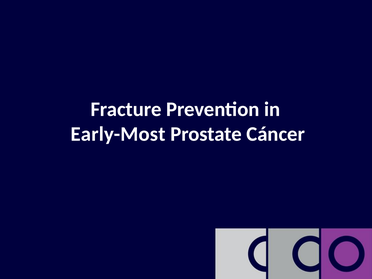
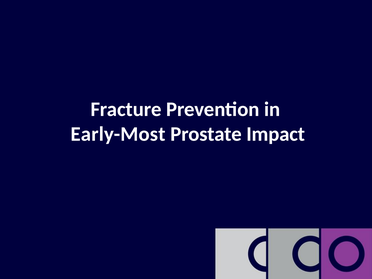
Cáncer: Cáncer -> Impact (276, 134)
